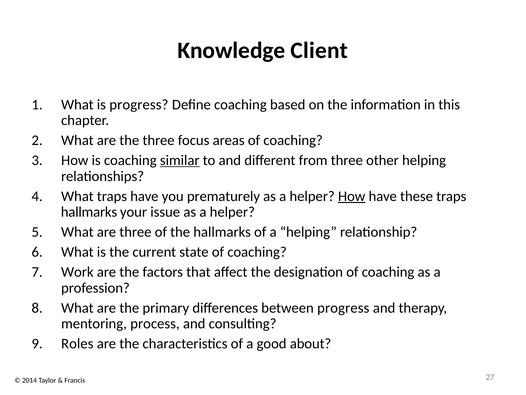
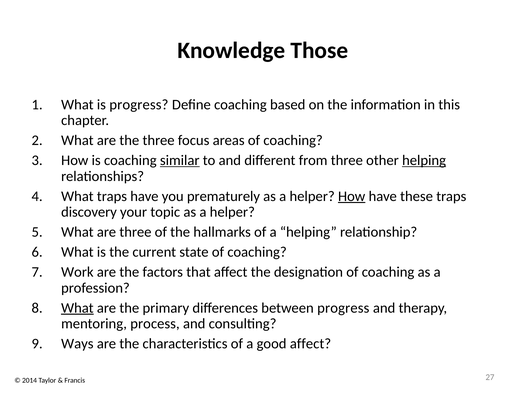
Client: Client -> Those (319, 50)
helping underline: none -> present (424, 160)
hallmarks: hallmarks -> discovery (89, 212)
issue: issue -> topic (165, 212)
What underline: none -> present (77, 307)
Roles: Roles -> Ways (77, 343)
good about: about -> affect (310, 343)
